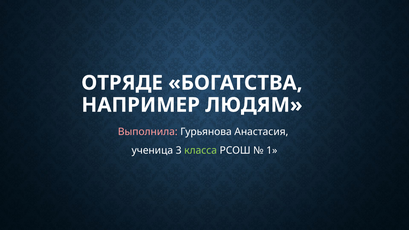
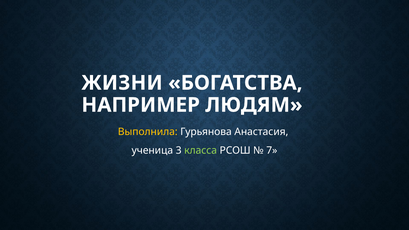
ОТРЯДЕ: ОТРЯДЕ -> ЖИЗНИ (122, 83)
Выполнила colour: pink -> yellow (148, 132)
1: 1 -> 7 (272, 151)
